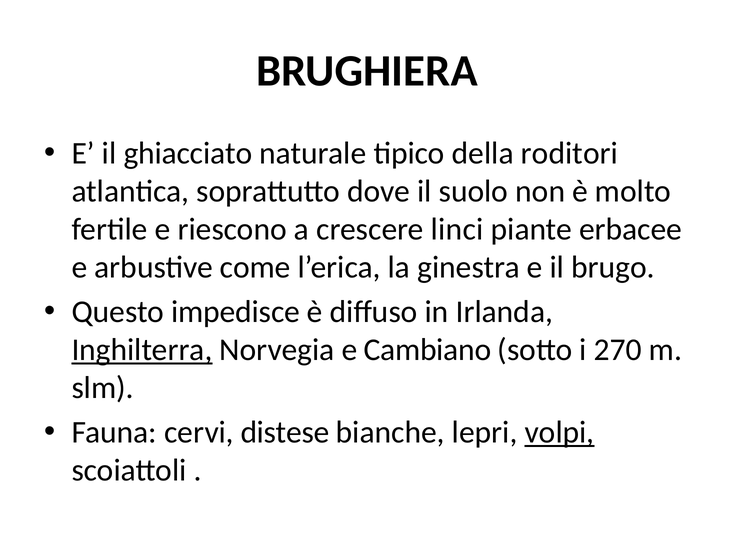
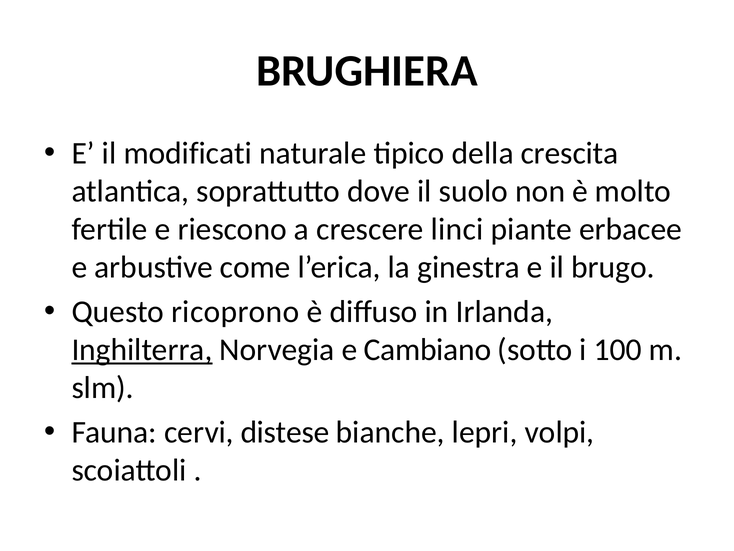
ghiacciato: ghiacciato -> modificati (188, 153)
roditori: roditori -> crescita (570, 153)
impedisce: impedisce -> ricoprono (235, 312)
270: 270 -> 100 (618, 350)
volpi underline: present -> none (560, 432)
